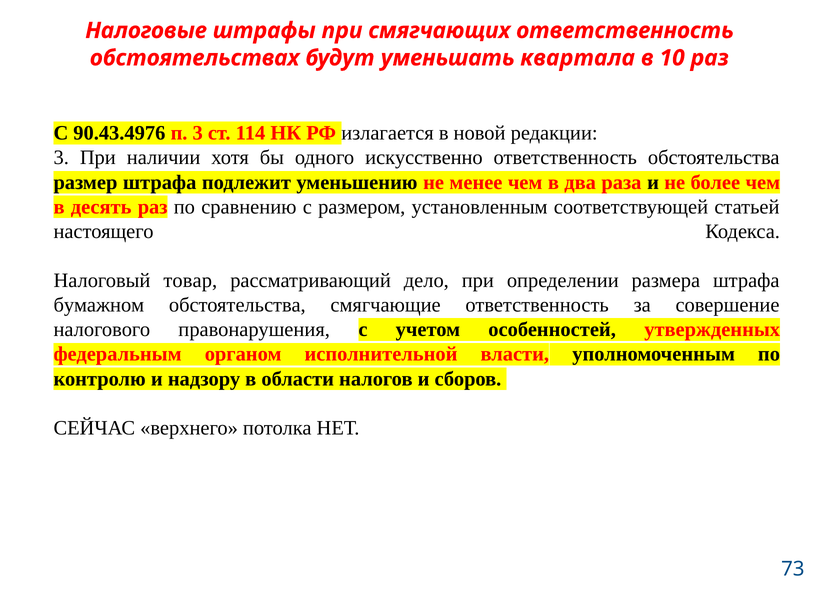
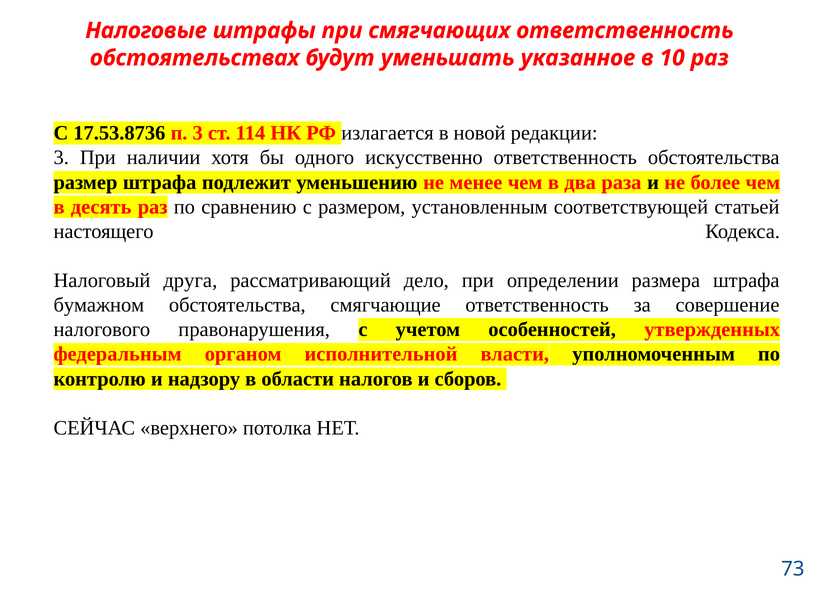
квартала: квартала -> указанное (578, 58)
90.43.4976: 90.43.4976 -> 17.53.8736 (119, 133)
товар: товар -> друга (190, 281)
